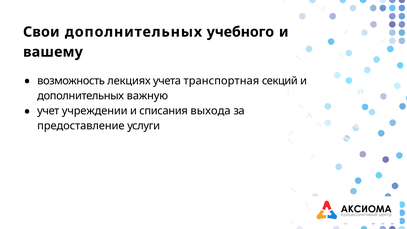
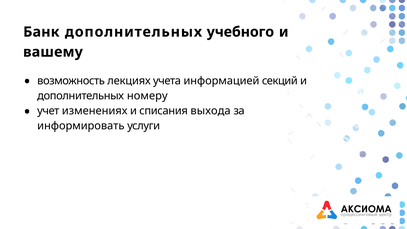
Свои: Свои -> Банк (41, 32)
транспортная: транспортная -> информацией (221, 81)
важную: важную -> номеру (147, 96)
учреждении: учреждении -> изменениях (95, 111)
предоставление: предоставление -> информировать (81, 126)
